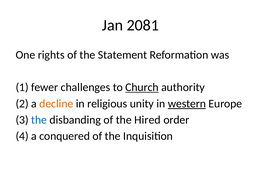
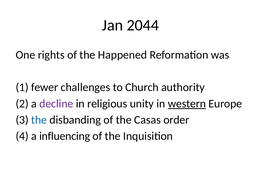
2081: 2081 -> 2044 (143, 25)
Statement: Statement -> Happened (123, 55)
Church underline: present -> none (142, 87)
decline colour: orange -> purple (56, 103)
Hired: Hired -> Casas (148, 120)
conquered: conquered -> influencing (65, 136)
